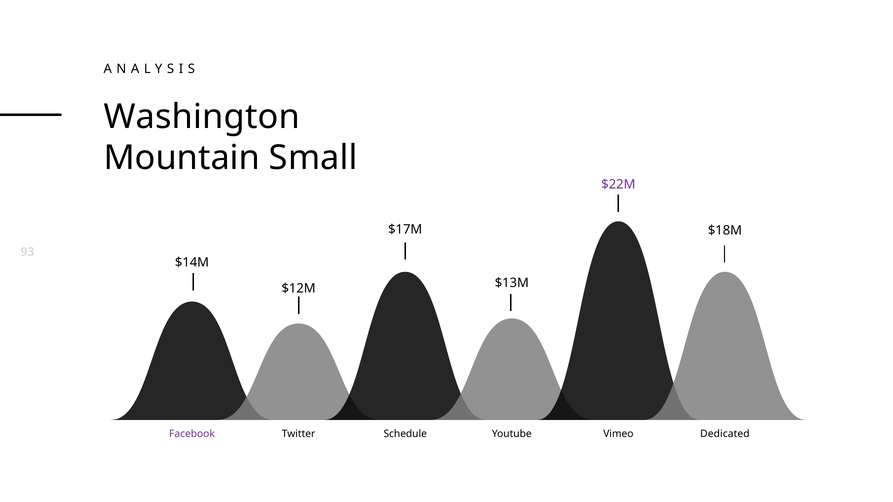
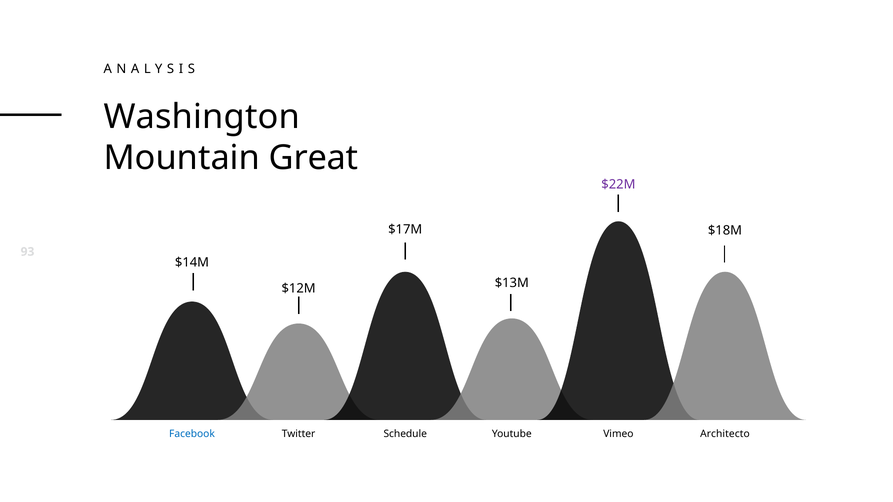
Small: Small -> Great (314, 158)
Facebook colour: purple -> blue (192, 434)
Dedicated: Dedicated -> Architecto (725, 434)
